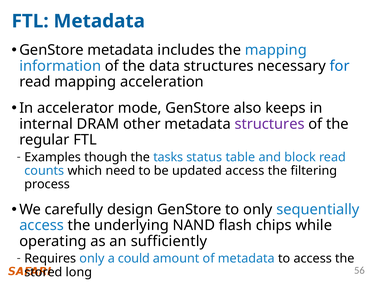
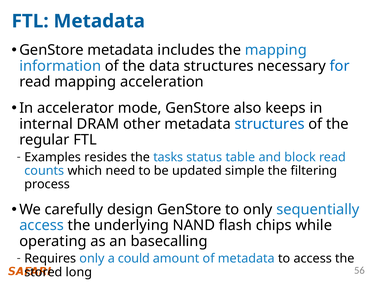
structures colour: purple -> blue (270, 124)
though: though -> resides (106, 157)
updated access: access -> simple (245, 171)
sufficiently: sufficiently -> basecalling (169, 242)
